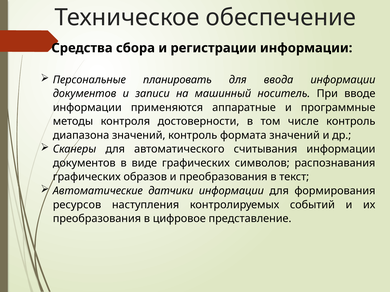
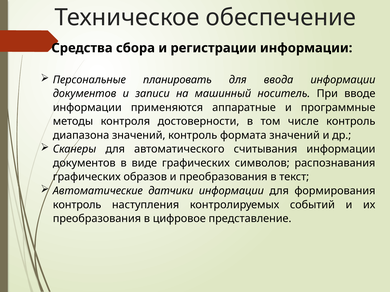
ресурсов: ресурсов -> контроль (77, 205)
